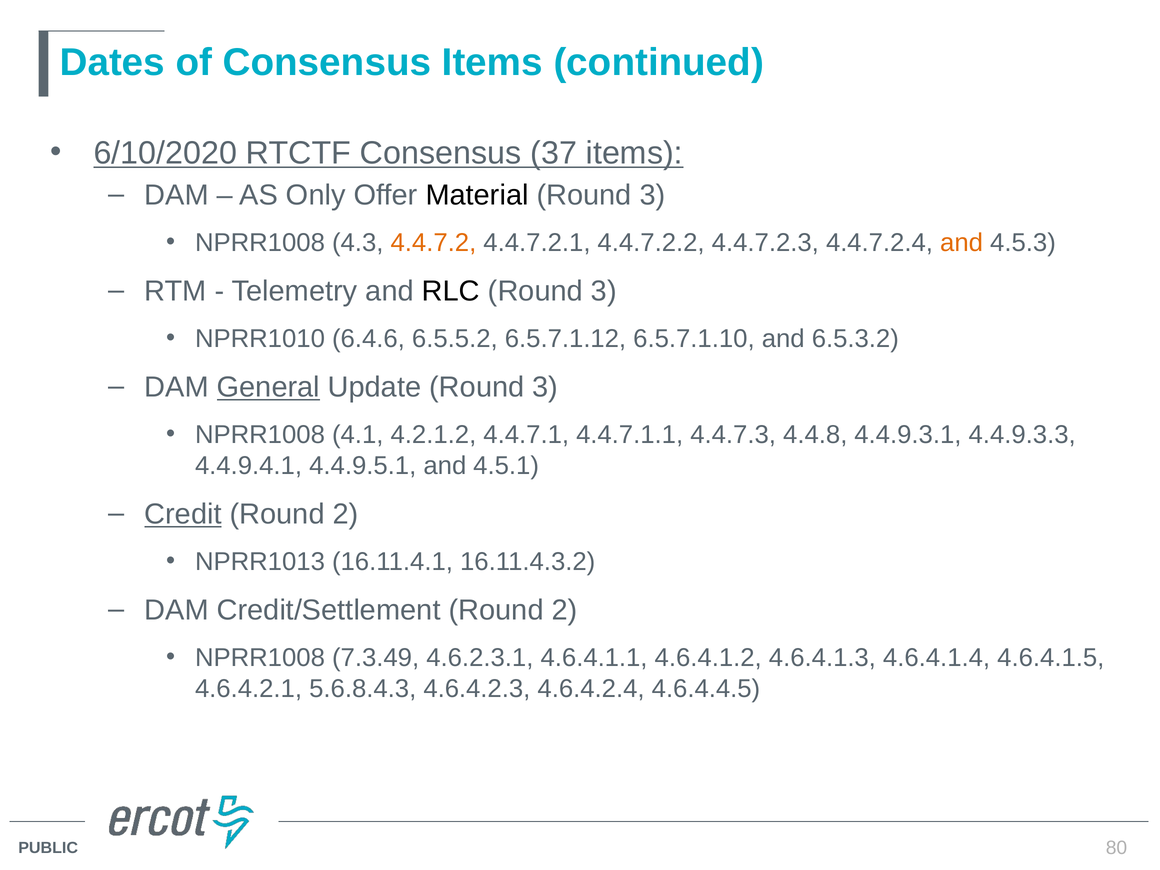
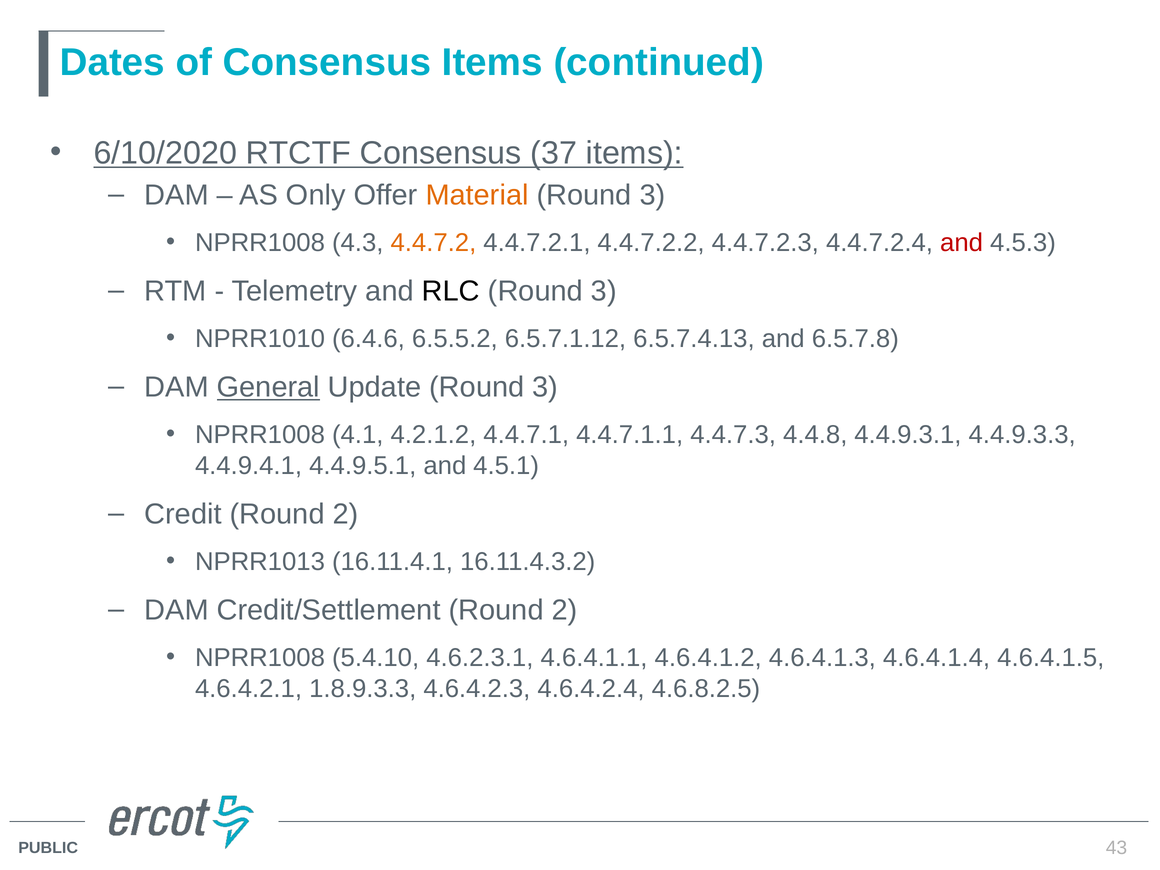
Material colour: black -> orange (477, 195)
and colour: orange -> red (962, 243)
6.5.7.1.10: 6.5.7.1.10 -> 6.5.7.4.13 (694, 339)
6.5.3.2: 6.5.3.2 -> 6.5.7.8 (855, 339)
Credit underline: present -> none (183, 514)
7.3.49: 7.3.49 -> 5.4.10 (376, 658)
5.6.8.4.3: 5.6.8.4.3 -> 1.8.9.3.3 (363, 689)
4.6.4.4.5: 4.6.4.4.5 -> 4.6.8.2.5 (706, 689)
80: 80 -> 43 (1117, 848)
